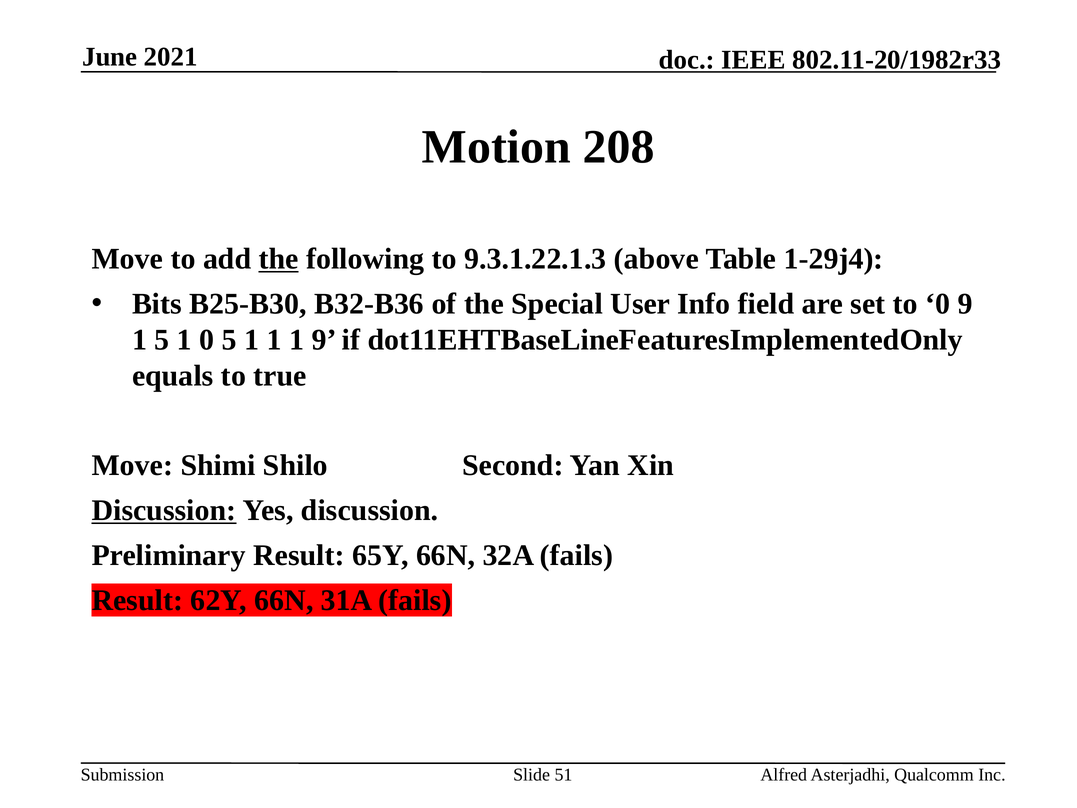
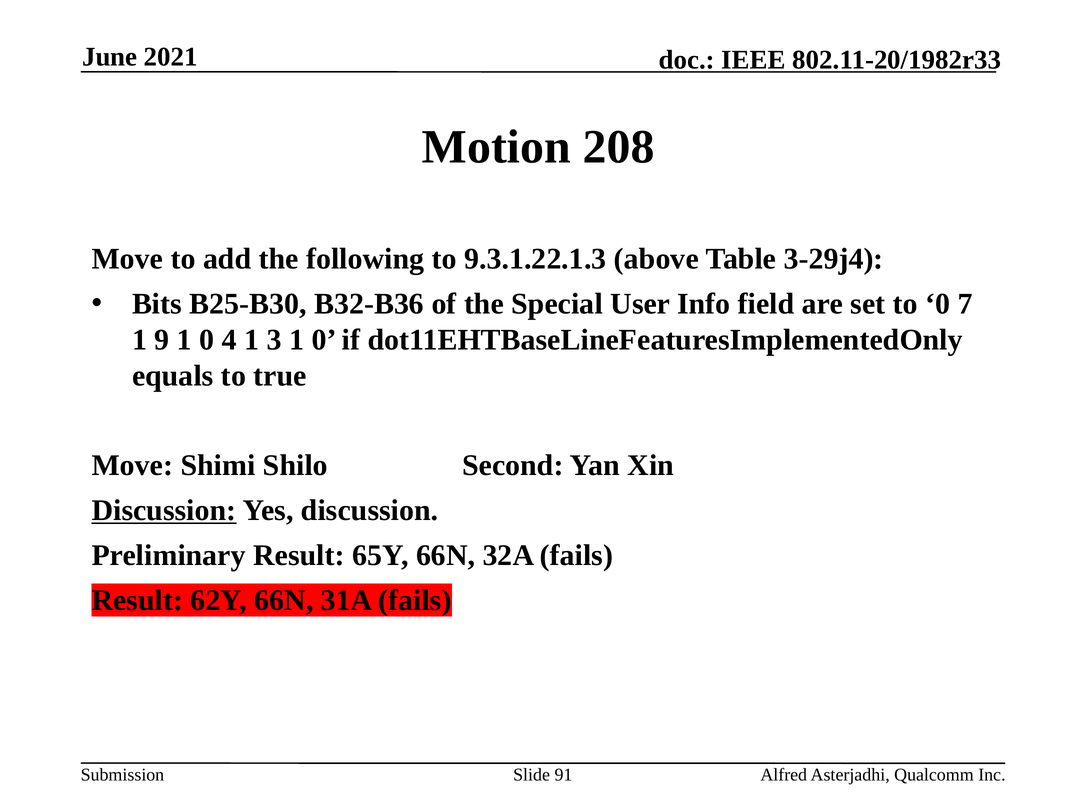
the underline: present -> none (279, 259)
1-29j4: 1-29j4 -> 3-29j4 (834, 259)
0 9: 9 -> 7 (965, 304)
1 5: 5 -> 9 (162, 340)
0 5: 5 -> 4 (229, 340)
1: 1 -> 3 (274, 340)
9: 9 -> 0 (324, 340)
51: 51 -> 91 (563, 775)
